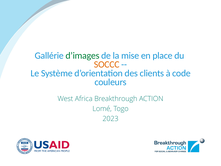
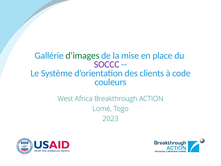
SOCCC colour: orange -> purple (107, 64)
